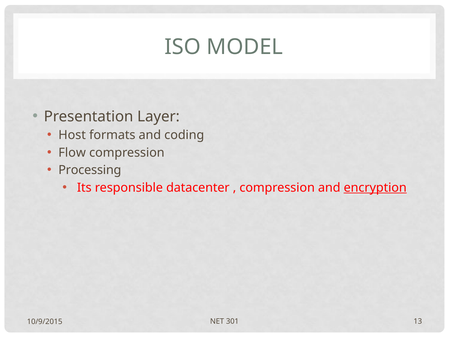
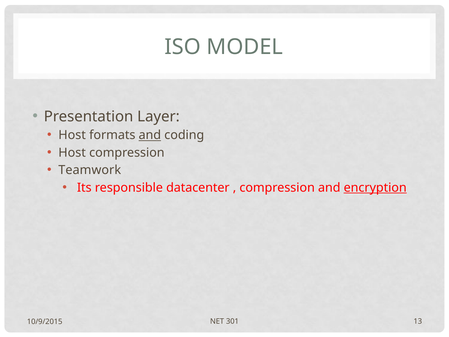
and underline: none -> present (150, 135)
Flow: Flow -> Host (72, 153)
Processing: Processing -> Teamwork (90, 170)
